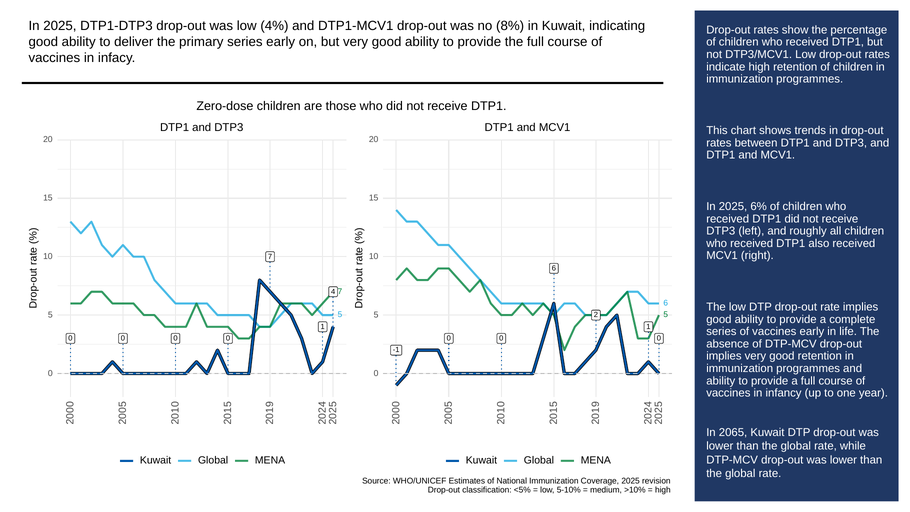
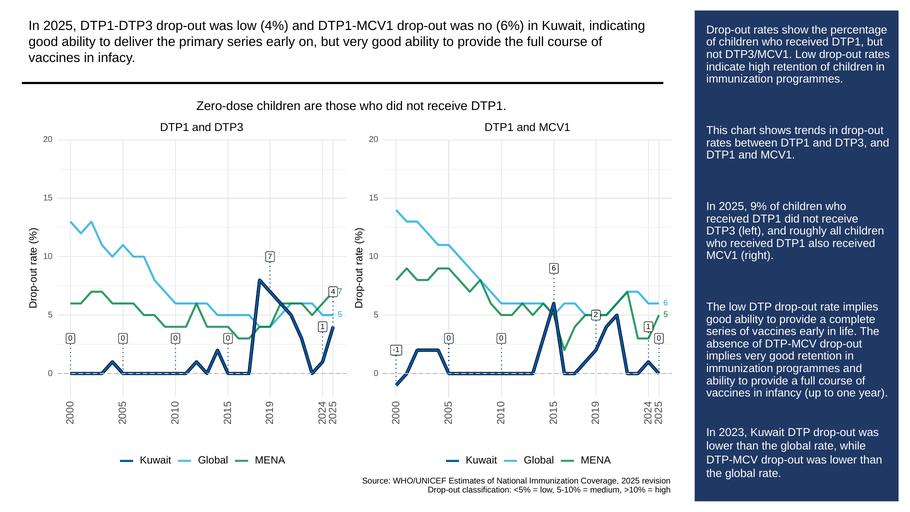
8%: 8% -> 6% (510, 26)
6%: 6% -> 9% (759, 206)
2065: 2065 -> 2023 (733, 432)
